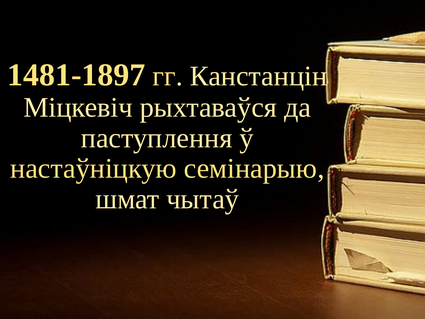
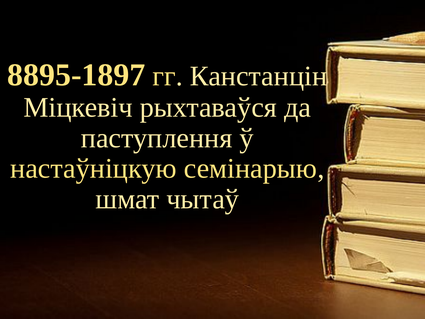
1481-1897: 1481-1897 -> 8895-1897 (76, 75)
